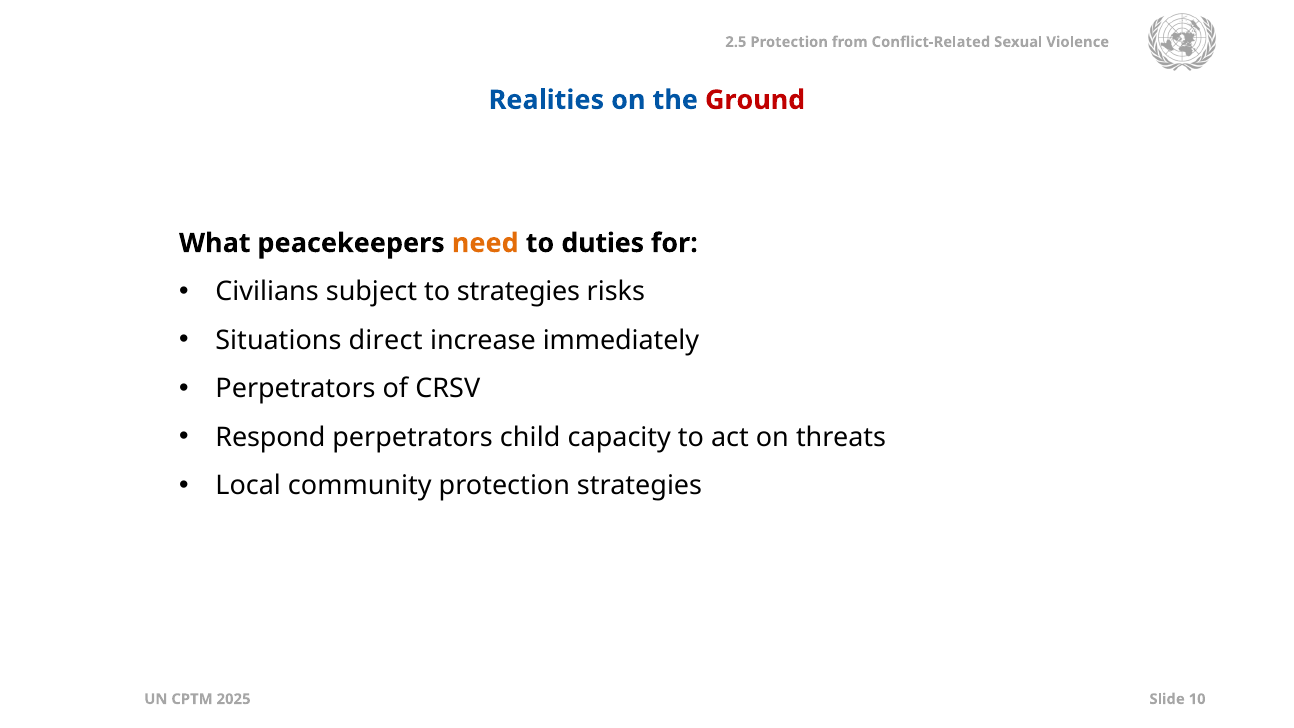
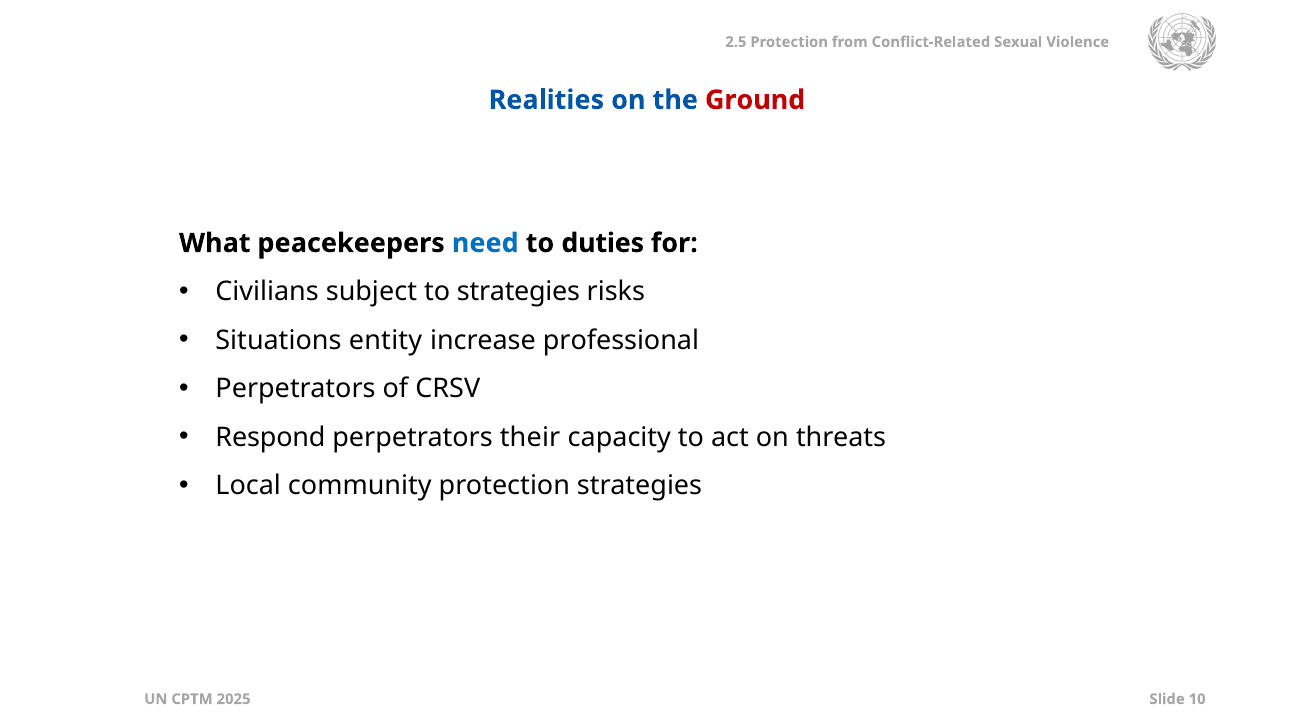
need colour: orange -> blue (485, 243)
direct: direct -> entity (386, 340)
immediately: immediately -> professional (621, 340)
child: child -> their (530, 437)
